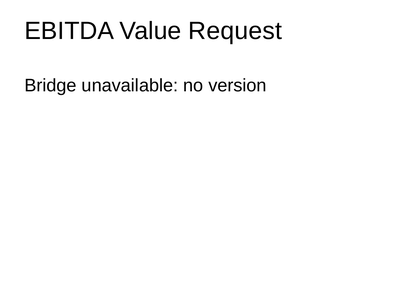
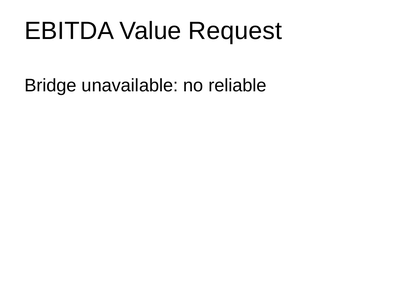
version: version -> reliable (238, 85)
